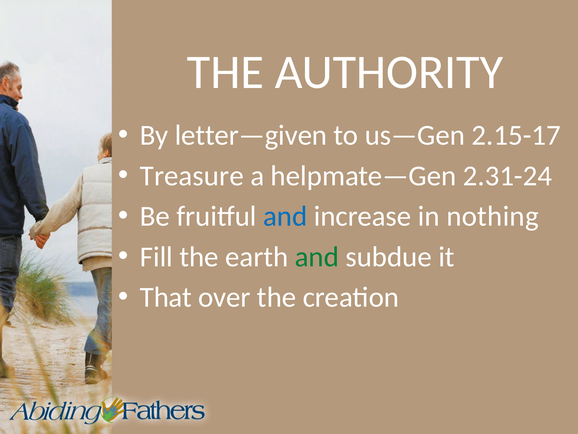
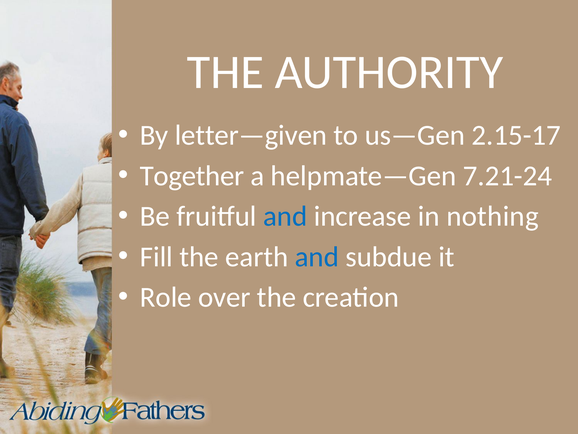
Treasure: Treasure -> Together (192, 176)
2.31-24: 2.31-24 -> 7.21-24 (507, 176)
and colour: green -> blue (317, 257)
That: That -> Role (166, 297)
